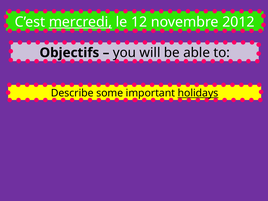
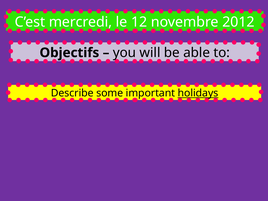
mercredi underline: present -> none (80, 22)
